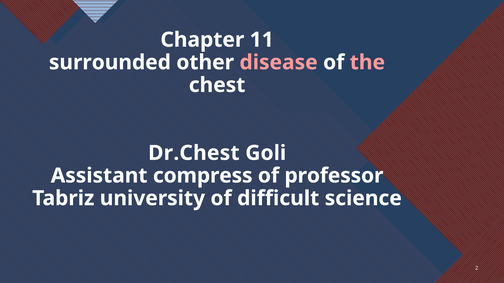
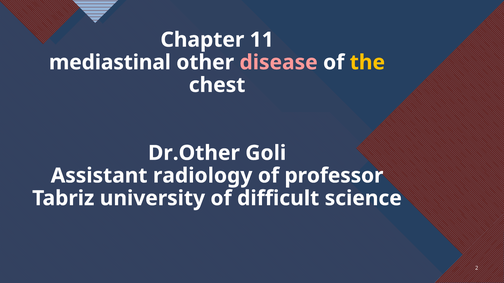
surrounded: surrounded -> mediastinal (110, 63)
the colour: pink -> yellow (367, 63)
Dr.Chest: Dr.Chest -> Dr.Other (194, 153)
compress: compress -> radiology (203, 176)
